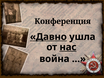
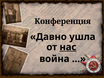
Давно underline: present -> none (48, 37)
